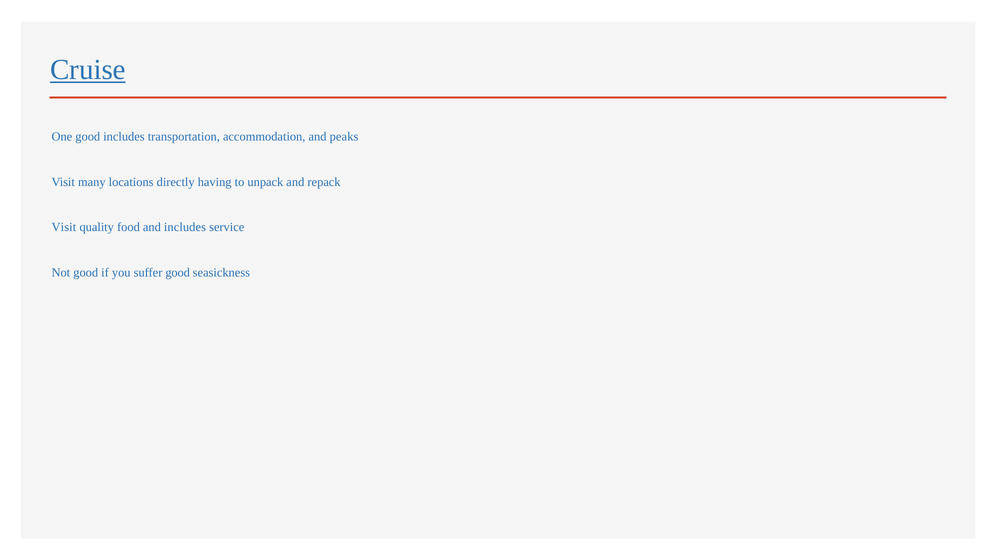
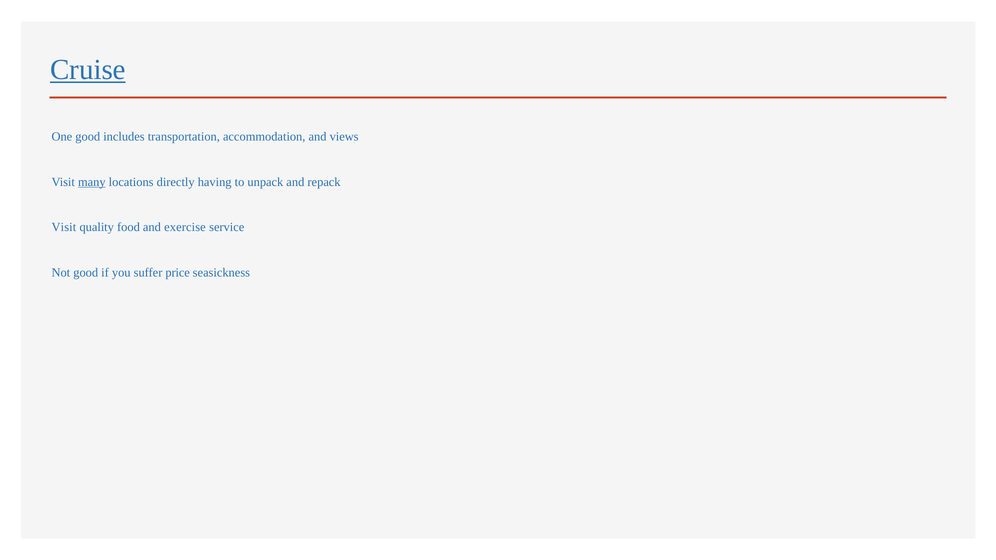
peaks: peaks -> views (344, 137)
many underline: none -> present (92, 182)
and includes: includes -> exercise (185, 227)
suffer good: good -> price (178, 273)
